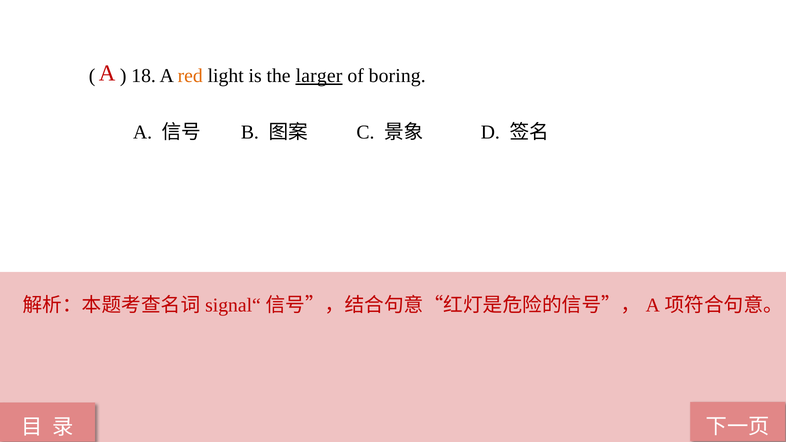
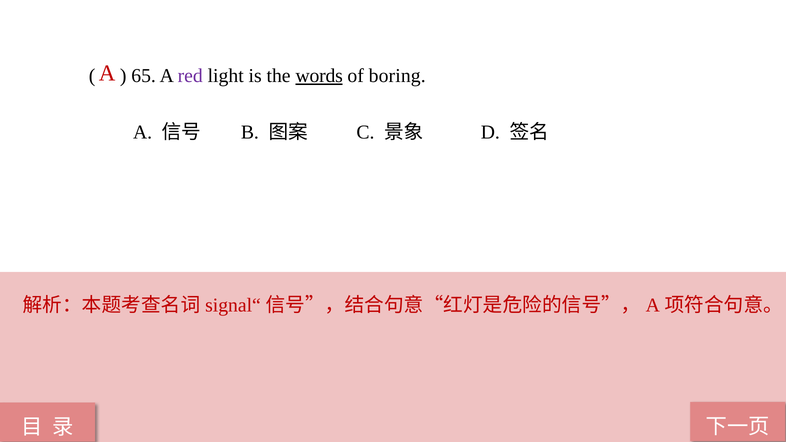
18: 18 -> 65 (144, 76)
red colour: orange -> purple (190, 76)
larger: larger -> words (319, 76)
